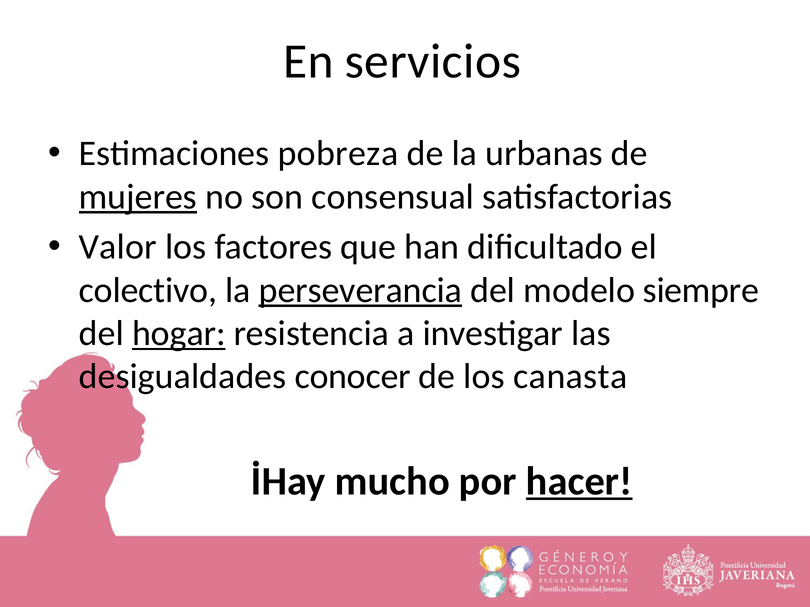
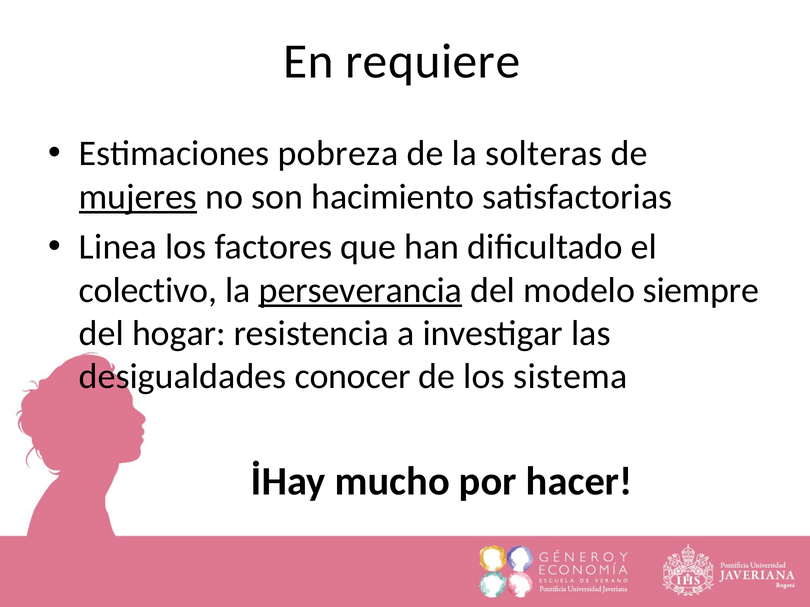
servicios: servicios -> requiere (433, 61)
urbanas: urbanas -> solteras (544, 154)
consensual: consensual -> hacimiento (393, 197)
Valor: Valor -> Linea (118, 247)
hogar underline: present -> none (179, 334)
canasta: canasta -> sistema (570, 377)
hacer underline: present -> none (579, 482)
